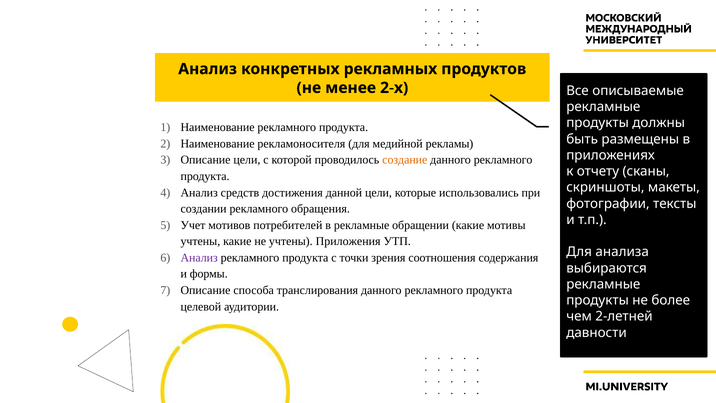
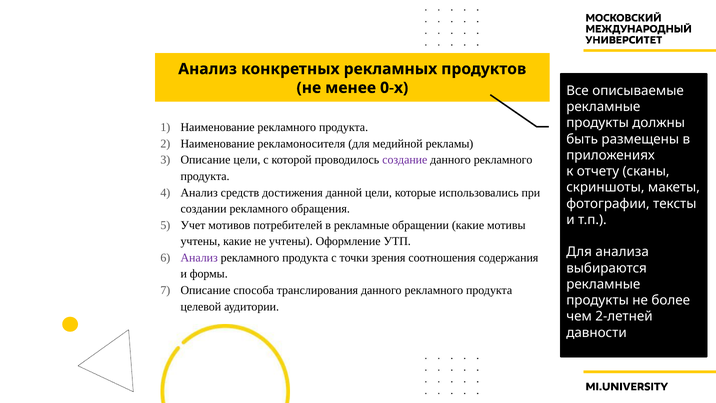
2-х: 2-х -> 0-х (394, 88)
создание colour: orange -> purple (405, 160)
Приложения: Приложения -> Оформление (348, 241)
